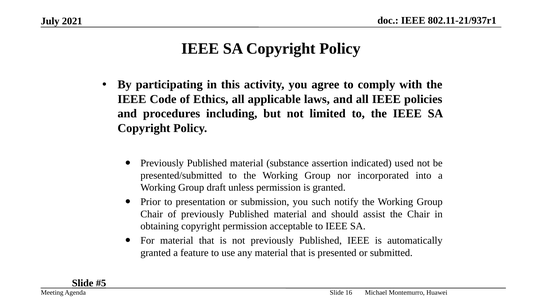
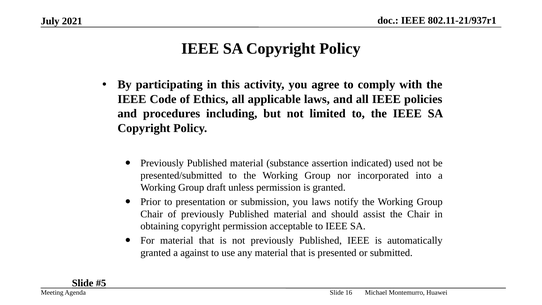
you such: such -> laws (321, 202)
feature: feature -> against (195, 253)
